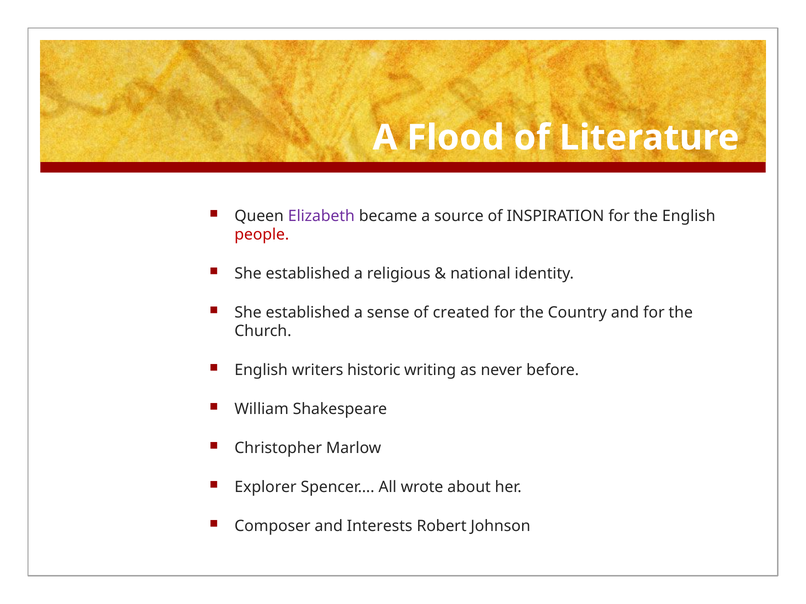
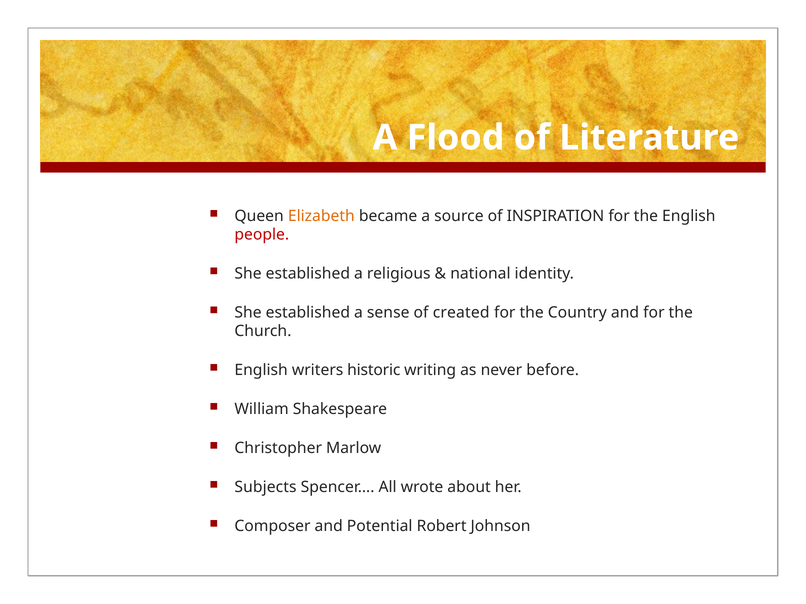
Elizabeth colour: purple -> orange (321, 216)
Explorer: Explorer -> Subjects (265, 487)
Interests: Interests -> Potential (380, 526)
